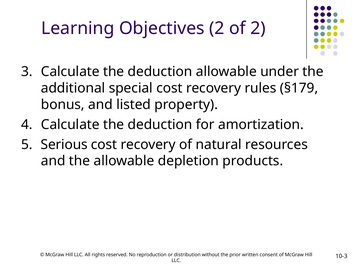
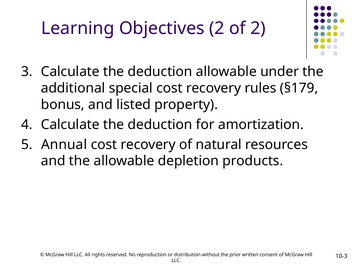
Serious: Serious -> Annual (64, 145)
